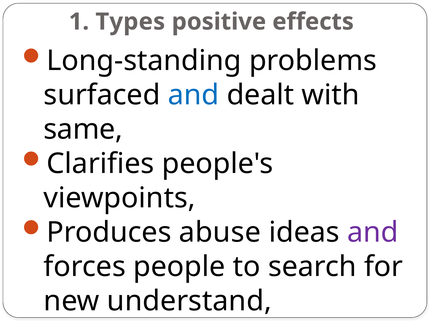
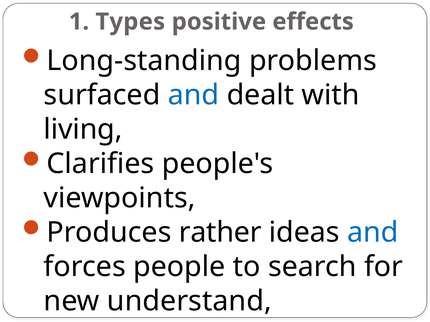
same: same -> living (83, 130)
abuse: abuse -> rather (220, 233)
and colour: purple -> blue (373, 233)
